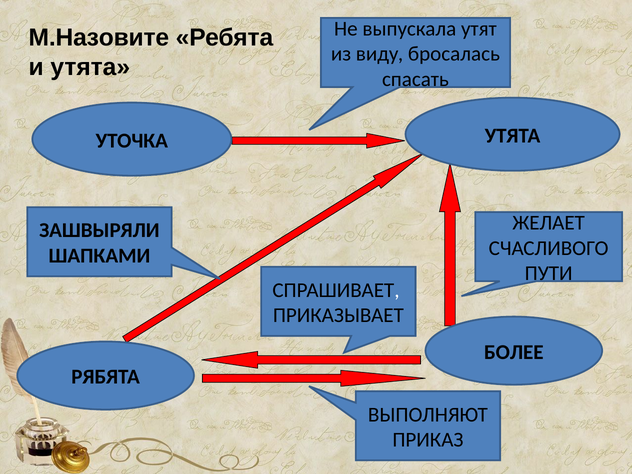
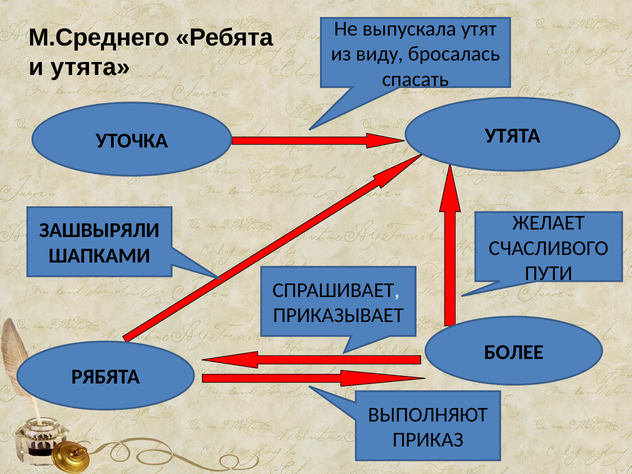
М.Назовите: М.Назовите -> М.Среднего (99, 38)
